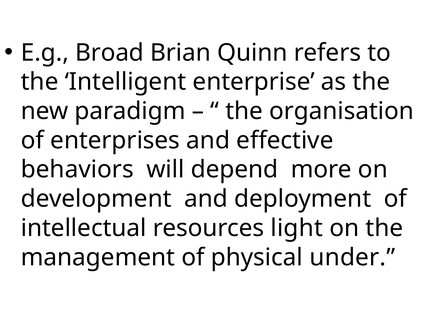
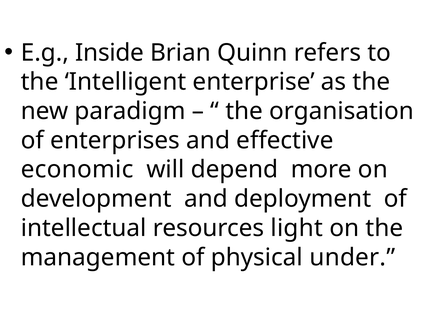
Broad: Broad -> Inside (110, 53)
behaviors: behaviors -> economic (77, 170)
